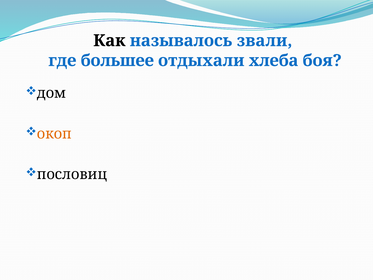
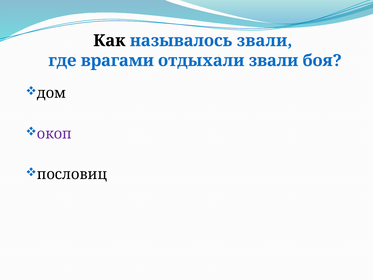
большее: большее -> врагами (117, 61)
отдыхали хлеба: хлеба -> звали (274, 61)
окоп colour: orange -> purple (54, 134)
